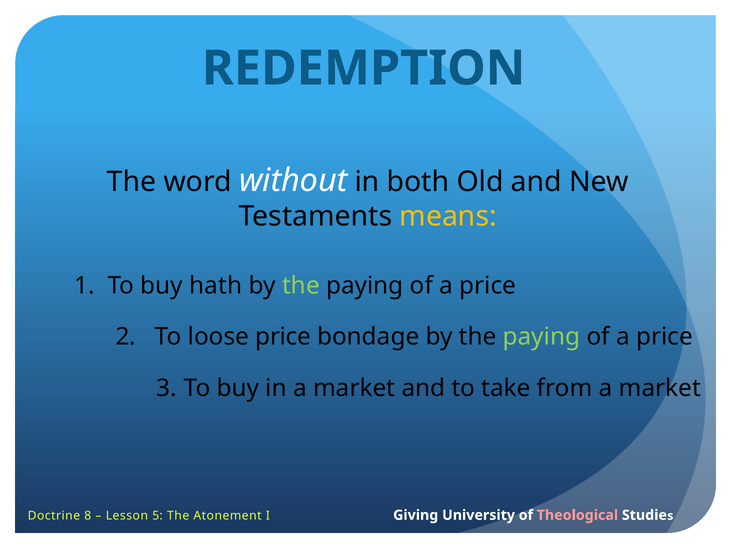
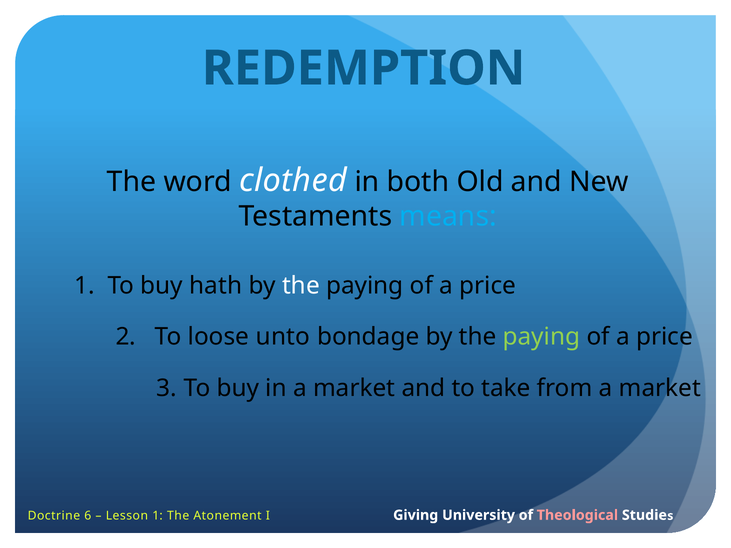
without: without -> clothed (293, 180)
means colour: yellow -> light blue (448, 217)
the colour: light green -> white (301, 286)
loose price: price -> unto (283, 337)
8: 8 -> 6 (88, 516)
Lesson 5: 5 -> 1 (157, 516)
